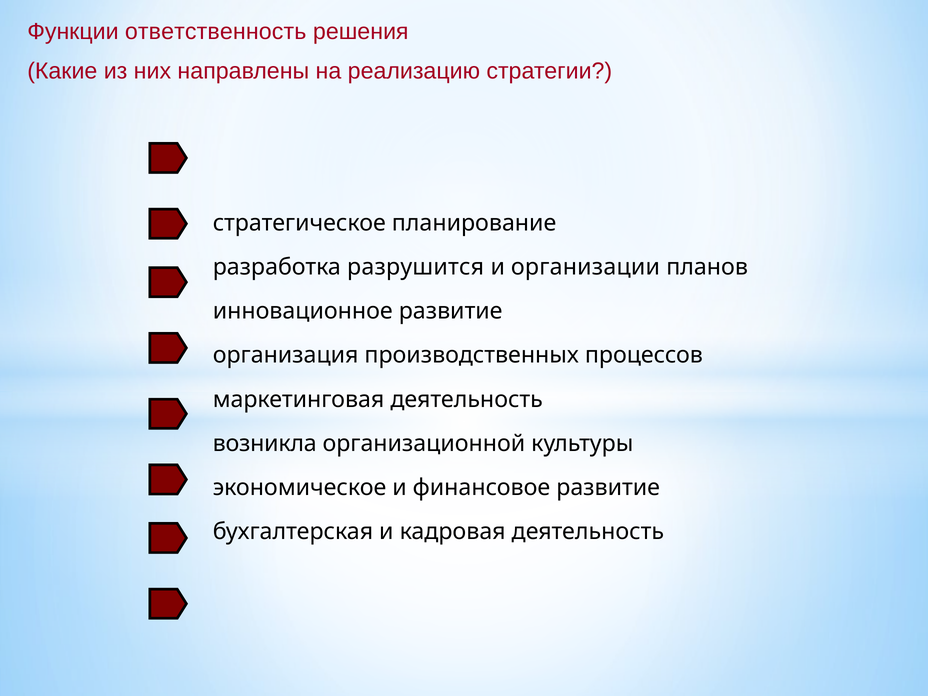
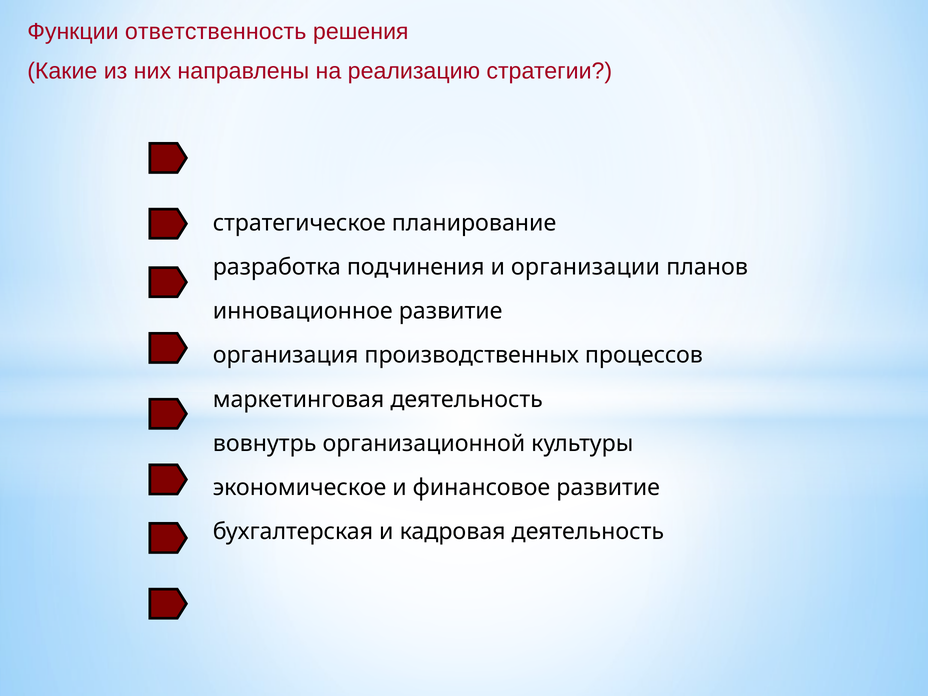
разрушится: разрушится -> подчинения (416, 267)
возникла: возникла -> вовнутрь (265, 443)
